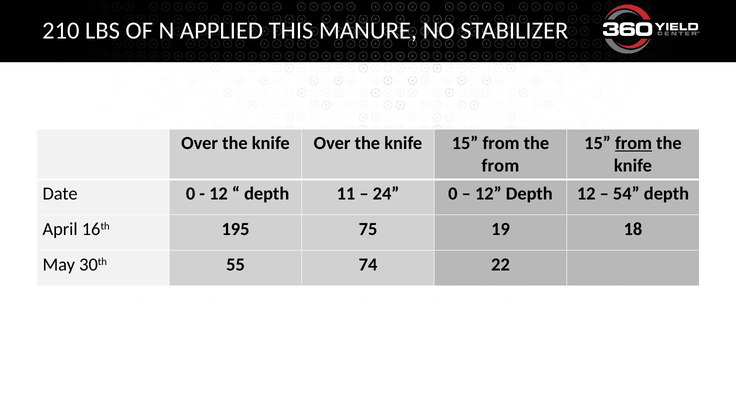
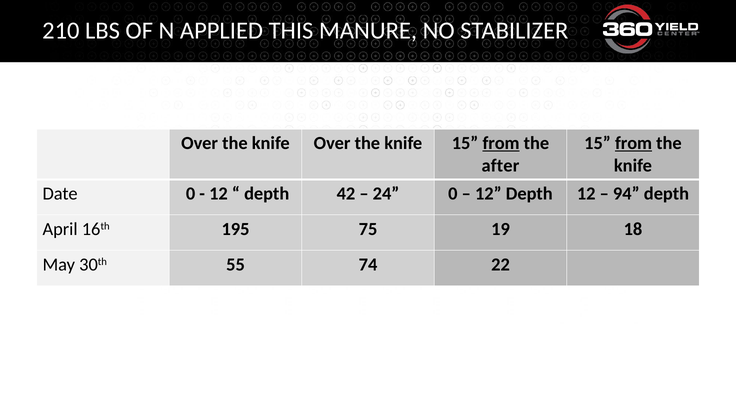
from underline: none -> present (501, 143)
from: from -> after (500, 166)
11: 11 -> 42 (346, 194)
54: 54 -> 94 (626, 194)
